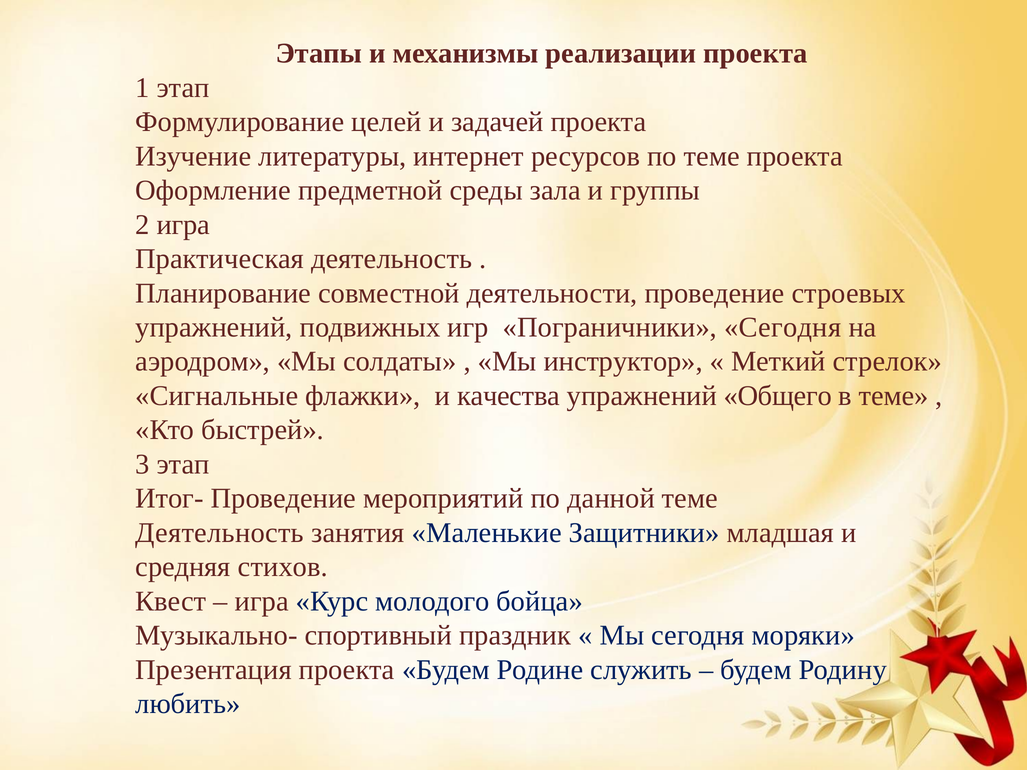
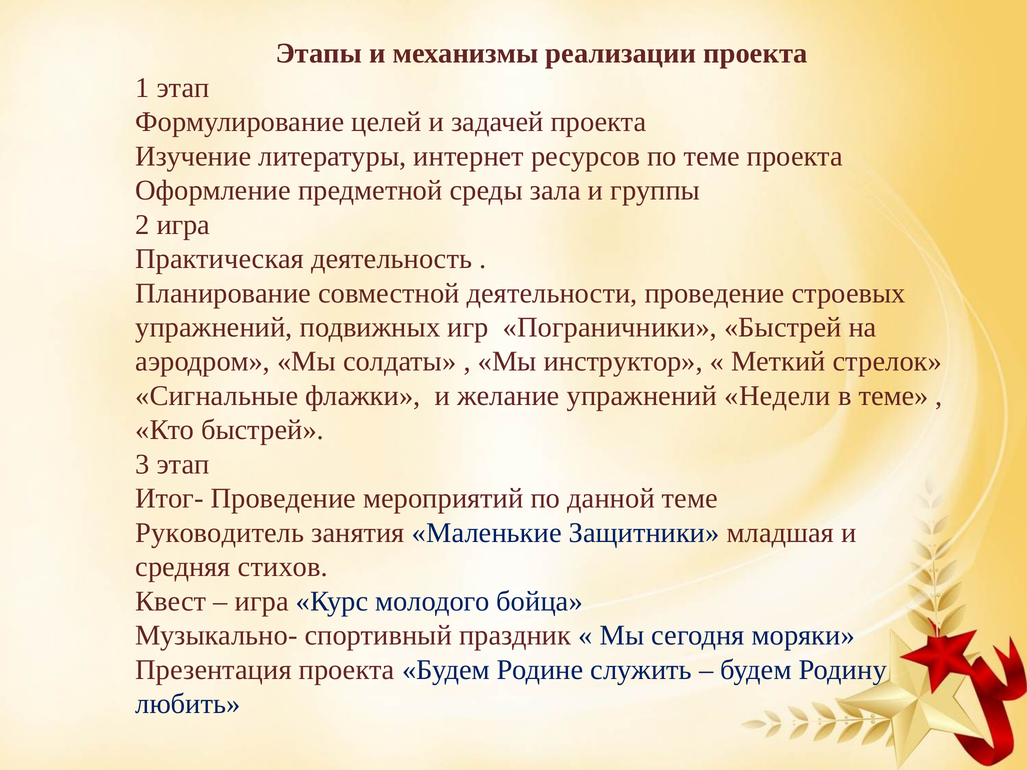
Пограничники Сегодня: Сегодня -> Быстрей (783, 327)
качества: качества -> желание (508, 396)
Общего: Общего -> Недели (777, 396)
Деятельность: Деятельность -> Руководитель (220, 533)
